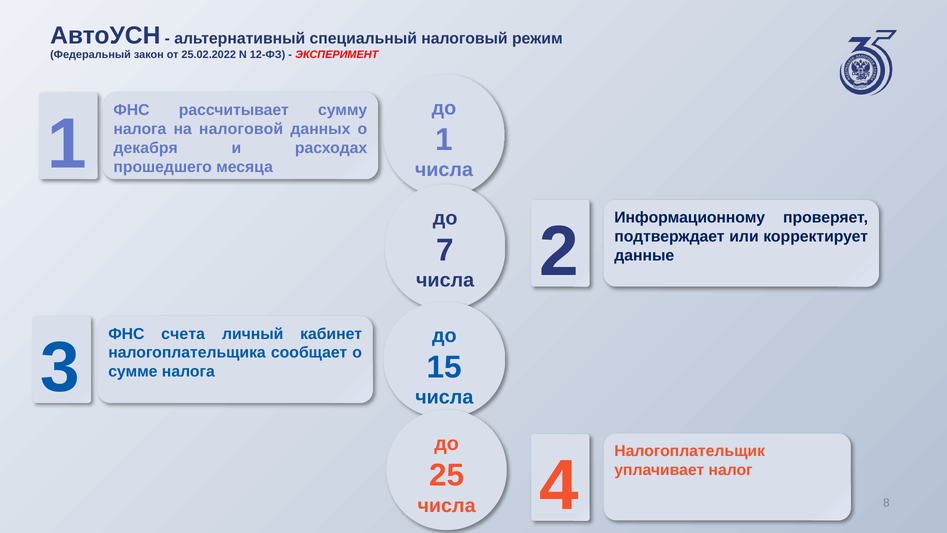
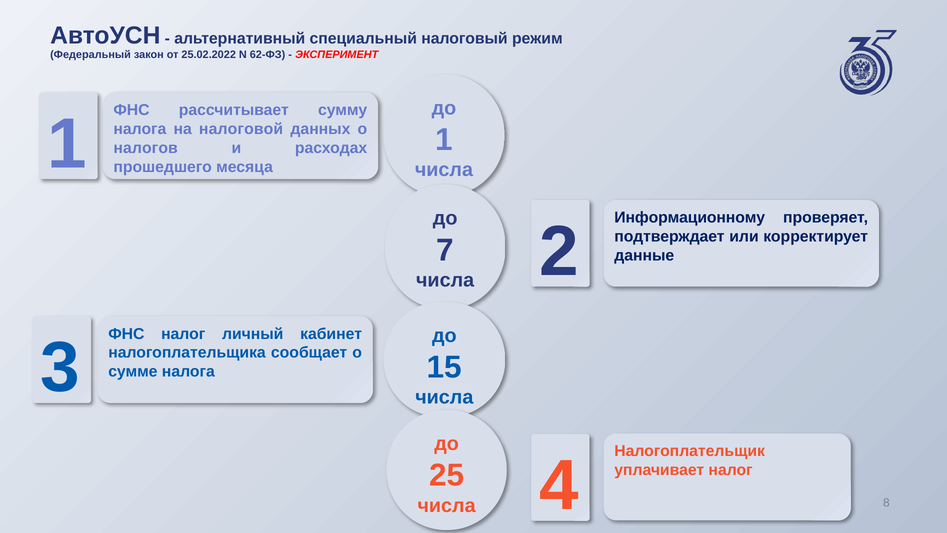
12-ФЗ: 12-ФЗ -> 62-ФЗ (268, 55)
декабря: декабря -> налогов (146, 148)
ФНС счета: счета -> налог (183, 334)
